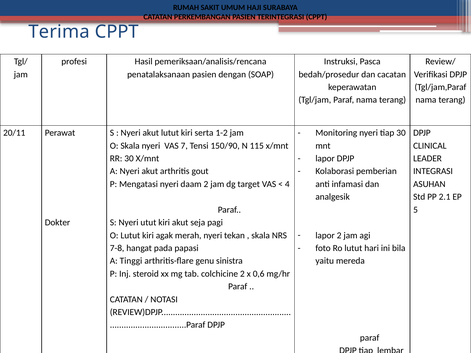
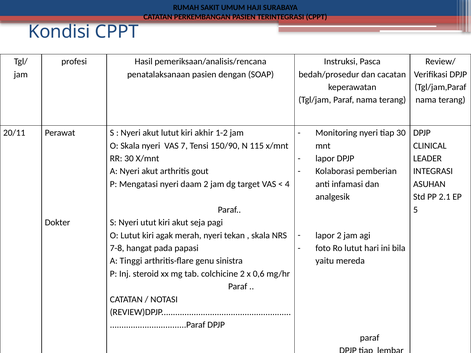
Terima: Terima -> Kondisi (59, 32)
serta: serta -> akhir (204, 133)
